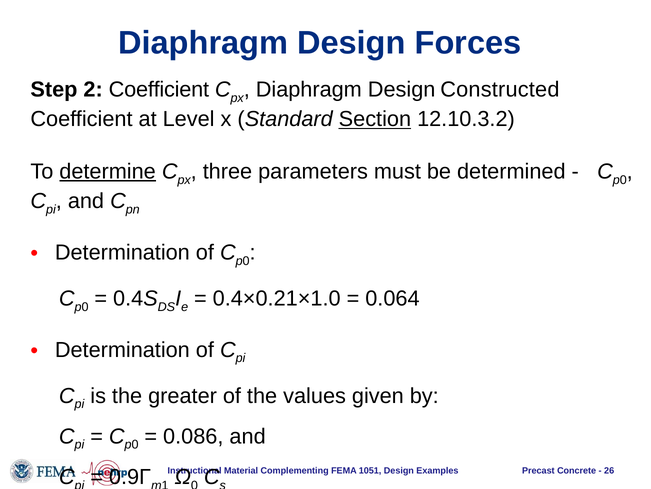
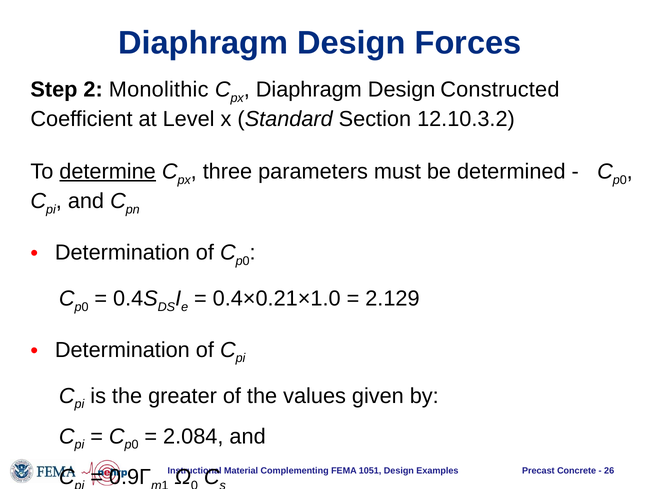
2 Coefficient: Coefficient -> Monolithic (159, 89)
Section underline: present -> none (375, 119)
0.064: 0.064 -> 2.129 (392, 298)
0.086: 0.086 -> 2.084 (193, 436)
